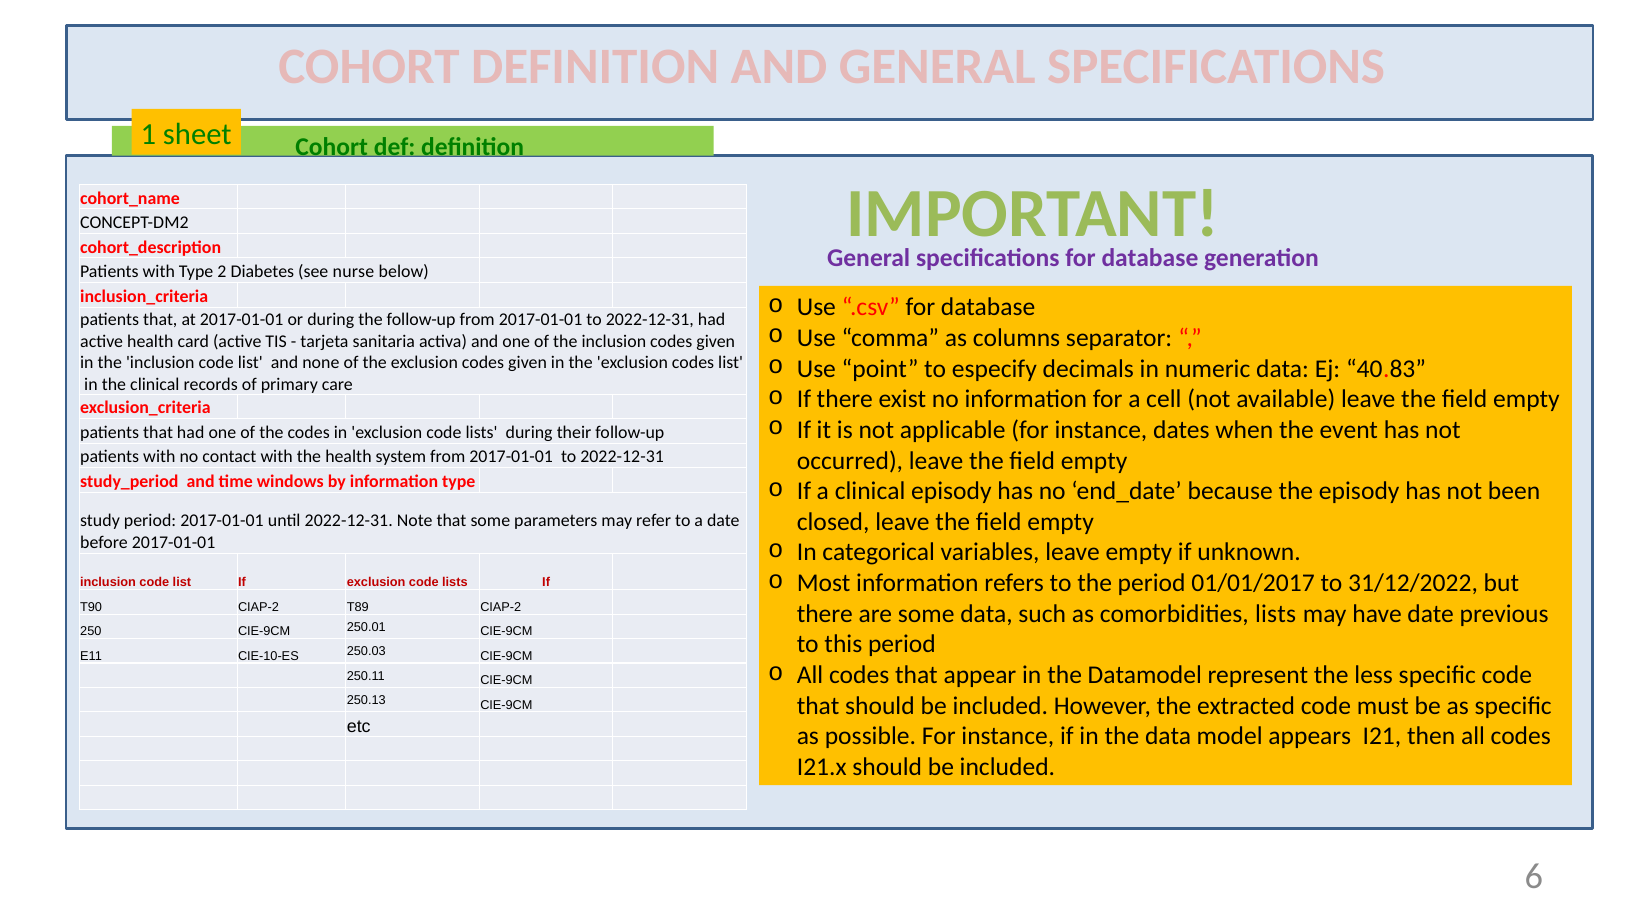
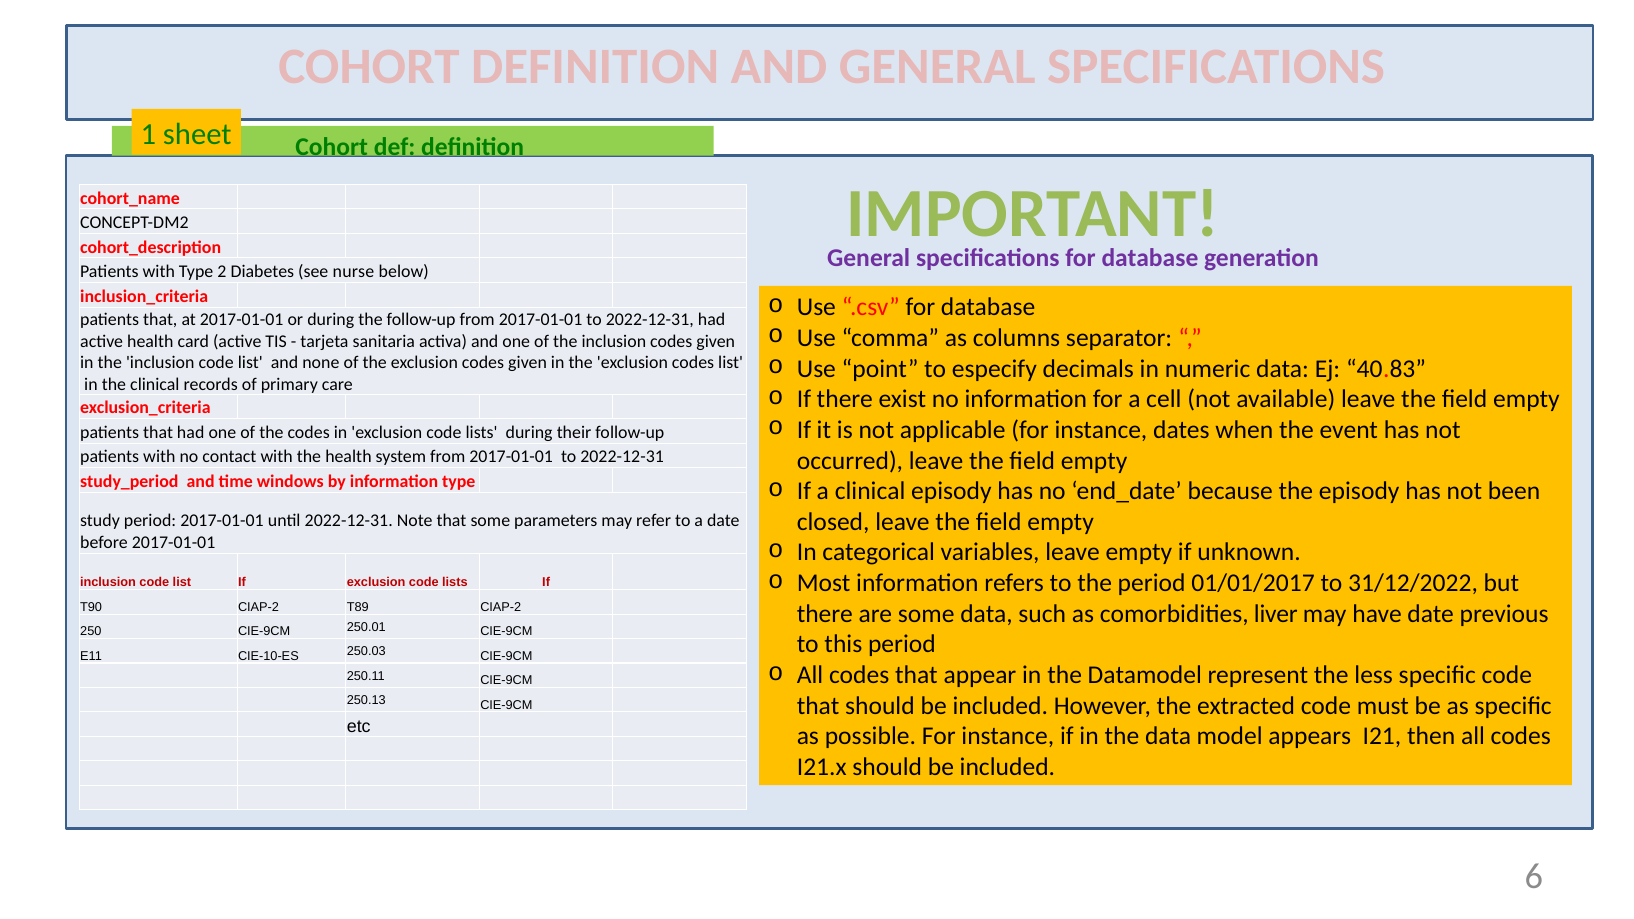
comorbidities lists: lists -> liver (1276, 614)
